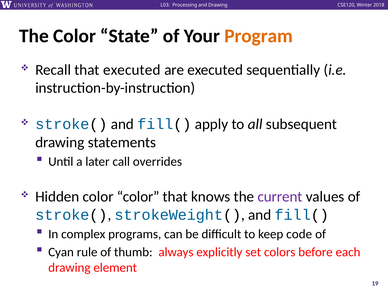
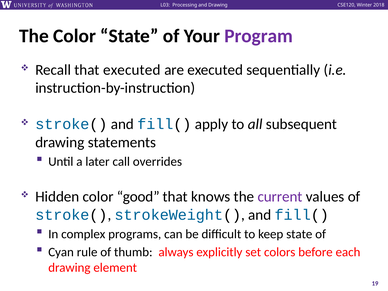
Program colour: orange -> purple (259, 36)
color color: color -> good (138, 197)
keep code: code -> state (299, 234)
